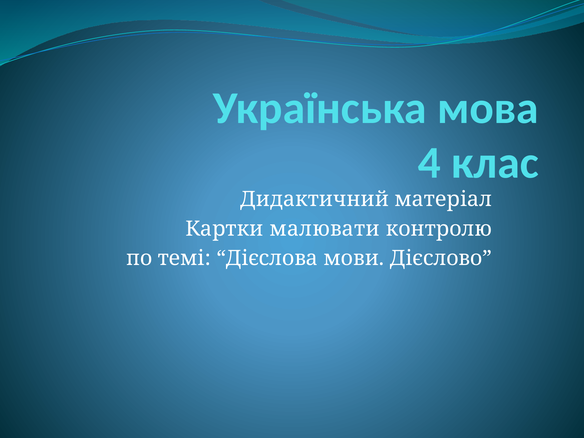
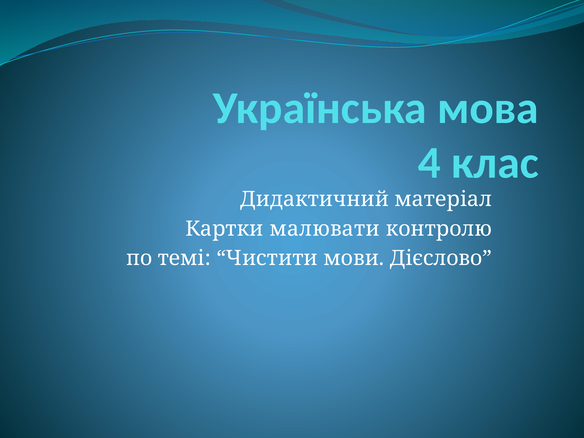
Дієслова: Дієслова -> Чистити (267, 258)
